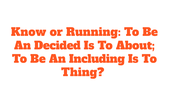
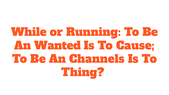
Know: Know -> While (29, 32)
Decided: Decided -> Wanted (57, 46)
About: About -> Cause (135, 46)
Including: Including -> Channels (97, 59)
